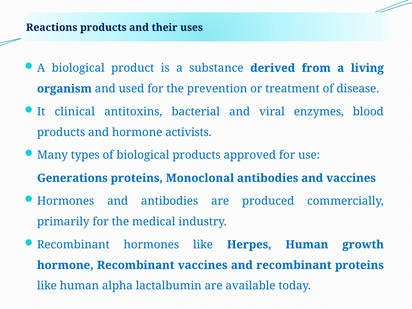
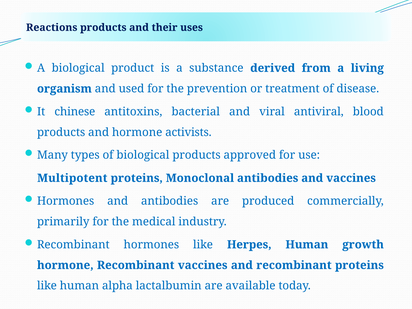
clinical: clinical -> chinese (75, 112)
enzymes: enzymes -> antiviral (319, 112)
Generations: Generations -> Multipotent (72, 178)
